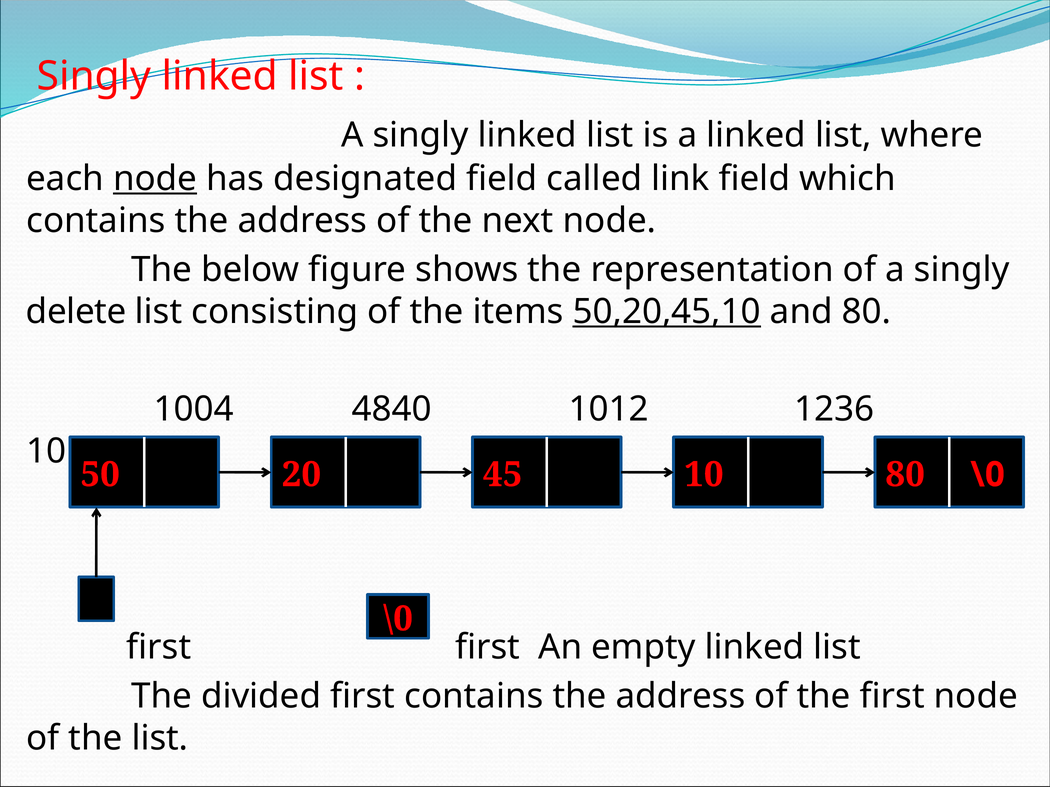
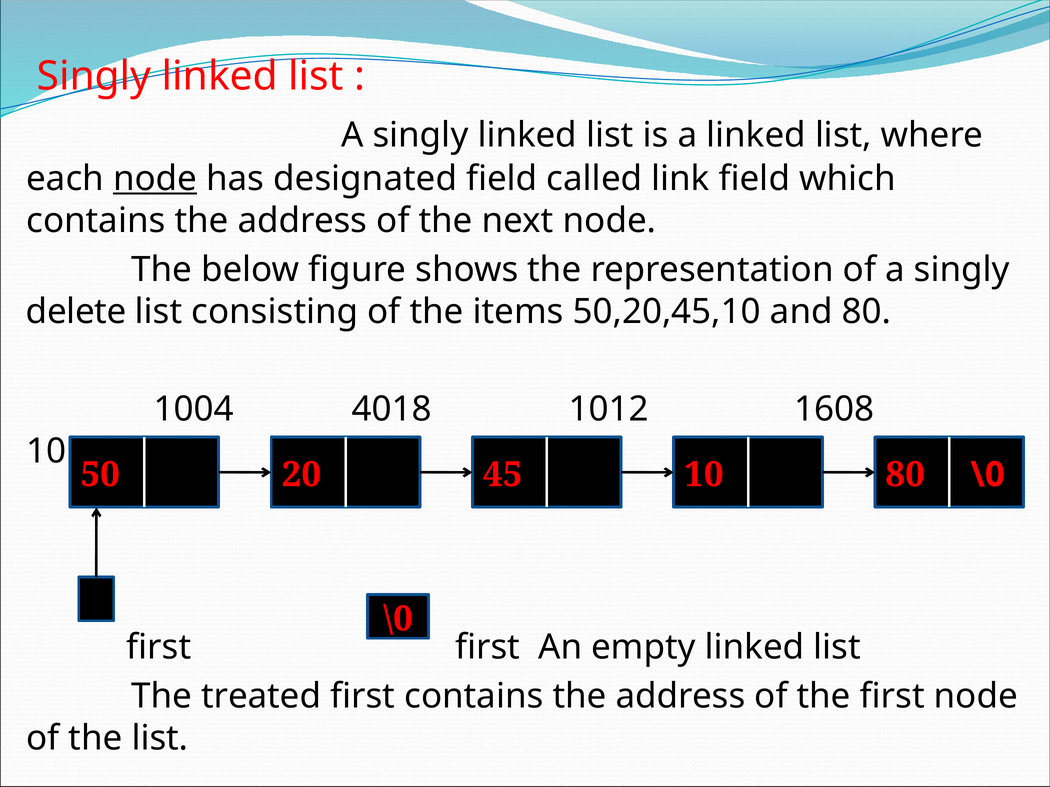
50,20,45,10 underline: present -> none (667, 312)
4840: 4840 -> 4018 (392, 410)
1236: 1236 -> 1608 (834, 410)
divided: divided -> treated (261, 697)
